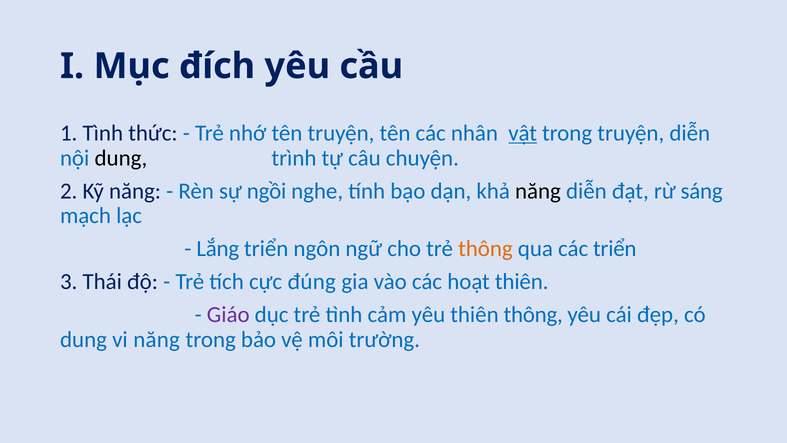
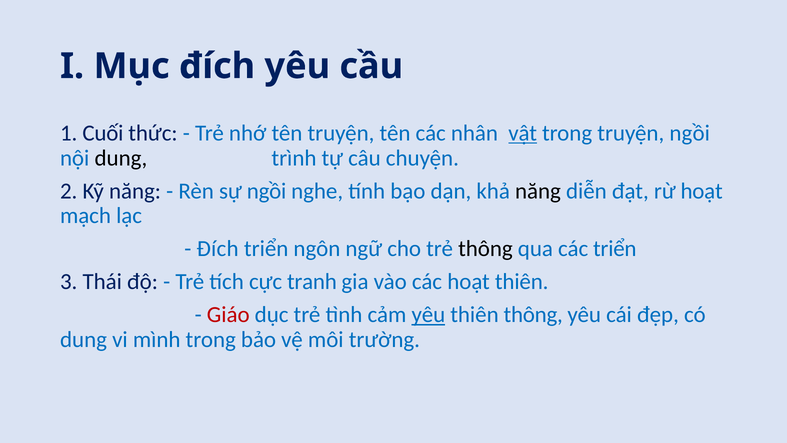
1 Tình: Tình -> Cuối (103, 133)
truyện diễn: diễn -> ngồi (690, 133)
rừ sáng: sáng -> hoạt (702, 191)
Lắng: Lắng -> Đích (218, 249)
thông colour: orange -> black (485, 249)
đúng: đúng -> tranh (312, 282)
Giáo colour: purple -> red (228, 315)
yêu underline: none -> present (428, 315)
vi năng: năng -> mình (157, 339)
